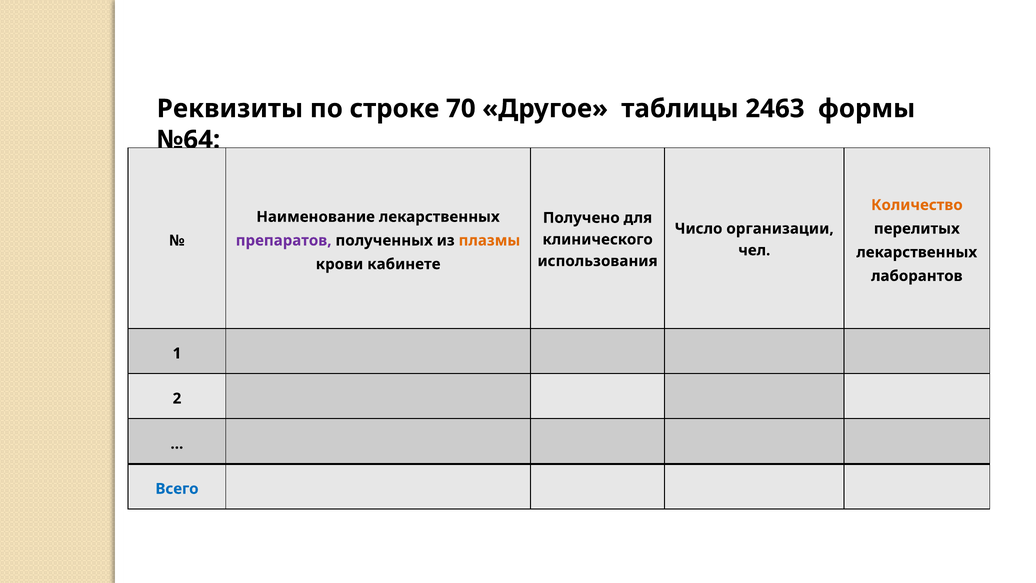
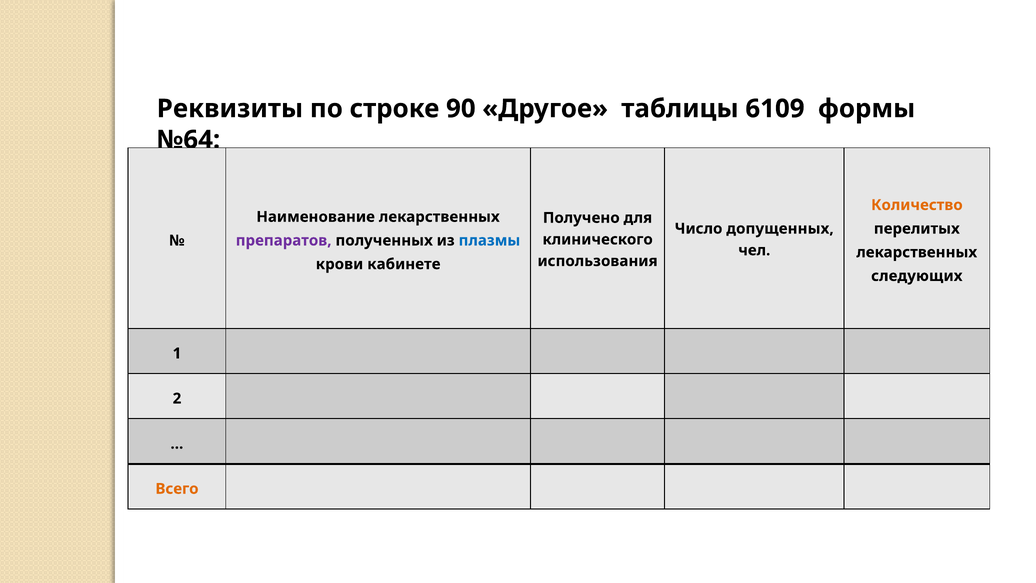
70: 70 -> 90 (461, 109)
2463: 2463 -> 6109 (775, 109)
организации: организации -> допущенных (780, 229)
плазмы colour: orange -> blue (489, 240)
лаборантов: лаборантов -> следующих (917, 276)
Всего colour: blue -> orange (177, 489)
